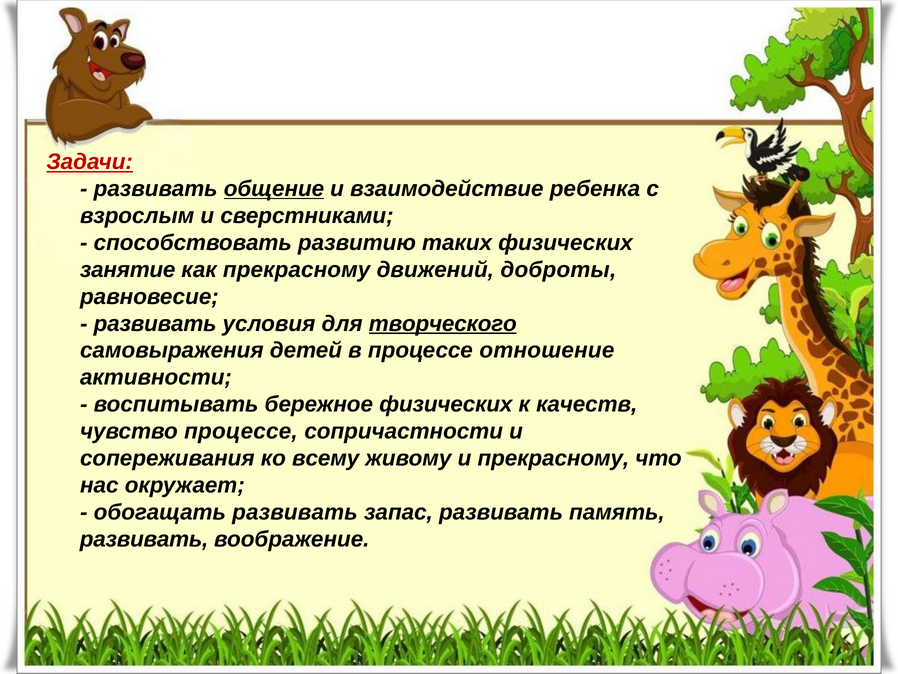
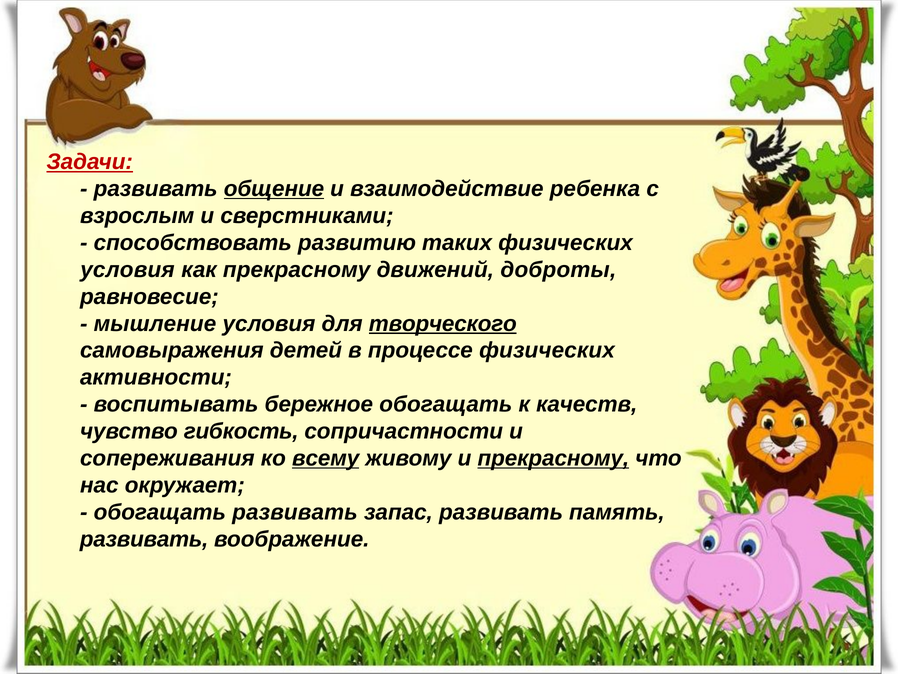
занятие: занятие -> условия (127, 269)
развивать: развивать -> мышление (155, 323)
процессе отношение: отношение -> физических (547, 350)
бережное физических: физических -> обогащать (446, 404)
чувство процессе: процессе -> гибкость (241, 431)
всему underline: none -> present (326, 458)
прекрасному underline: none -> present (553, 458)
